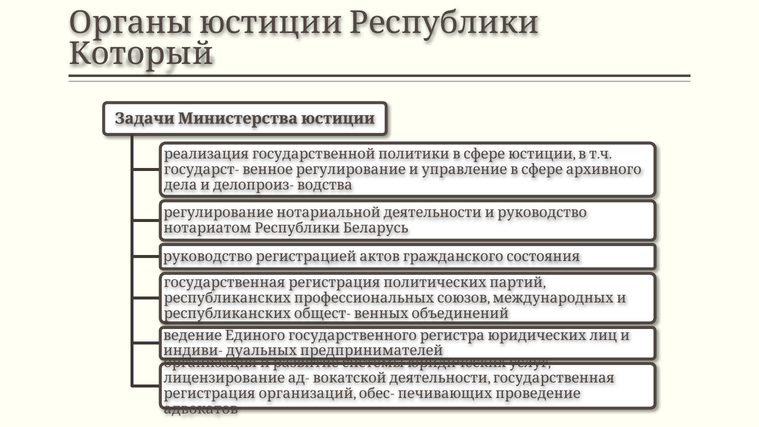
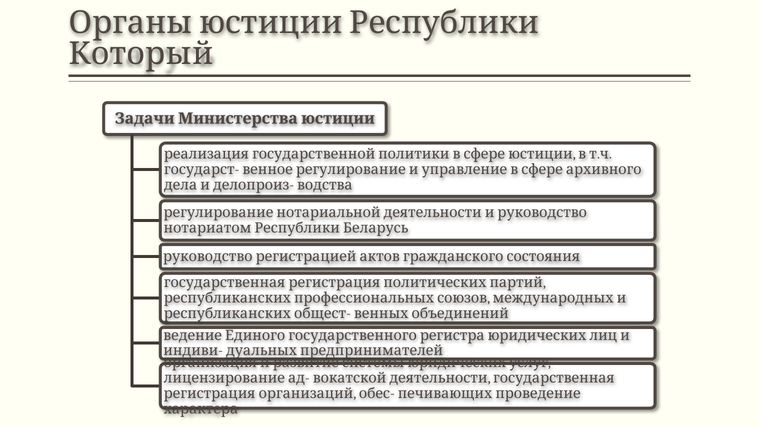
адвокатов: адвокатов -> характера (201, 409)
